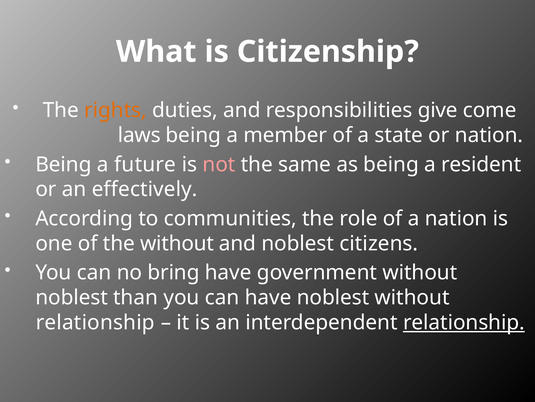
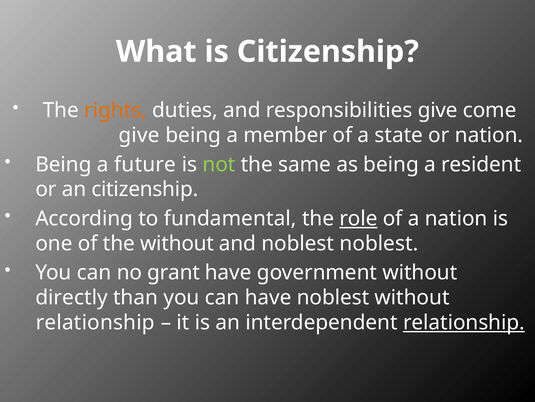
laws: laws -> give (139, 135)
not colour: pink -> light green (219, 164)
an effectively: effectively -> citizenship (145, 189)
communities: communities -> fundamental (230, 218)
role underline: none -> present (358, 218)
noblest citizens: citizens -> noblest (379, 243)
bring: bring -> grant (174, 272)
noblest: noblest -> directly (72, 297)
